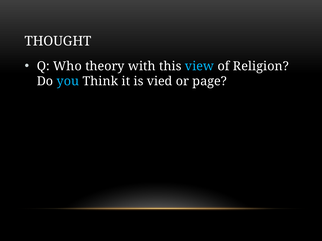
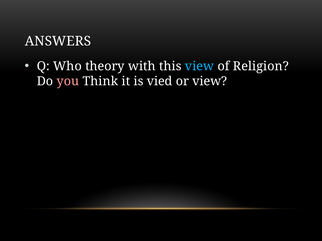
THOUGHT: THOUGHT -> ANSWERS (58, 41)
you colour: light blue -> pink (68, 81)
or page: page -> view (210, 81)
